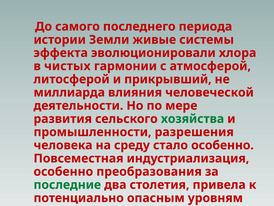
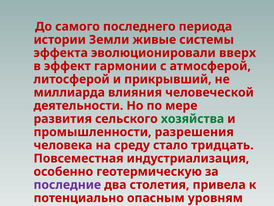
хлора: хлора -> вверх (238, 53)
чистых: чистых -> эффект (67, 66)
стало особенно: особенно -> тридцать (222, 145)
преобразования: преобразования -> геотермическую (149, 171)
последние colour: green -> purple (67, 184)
